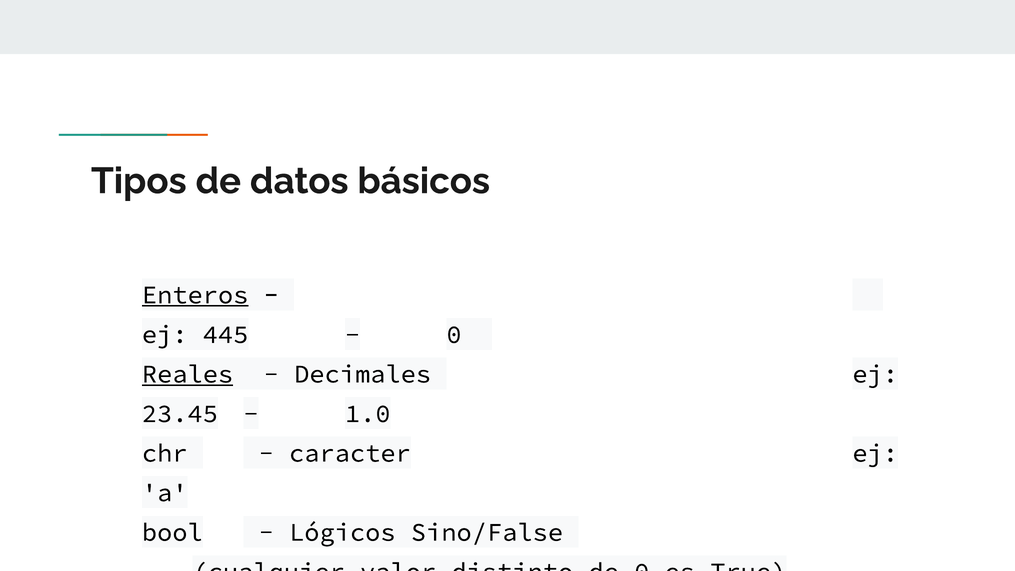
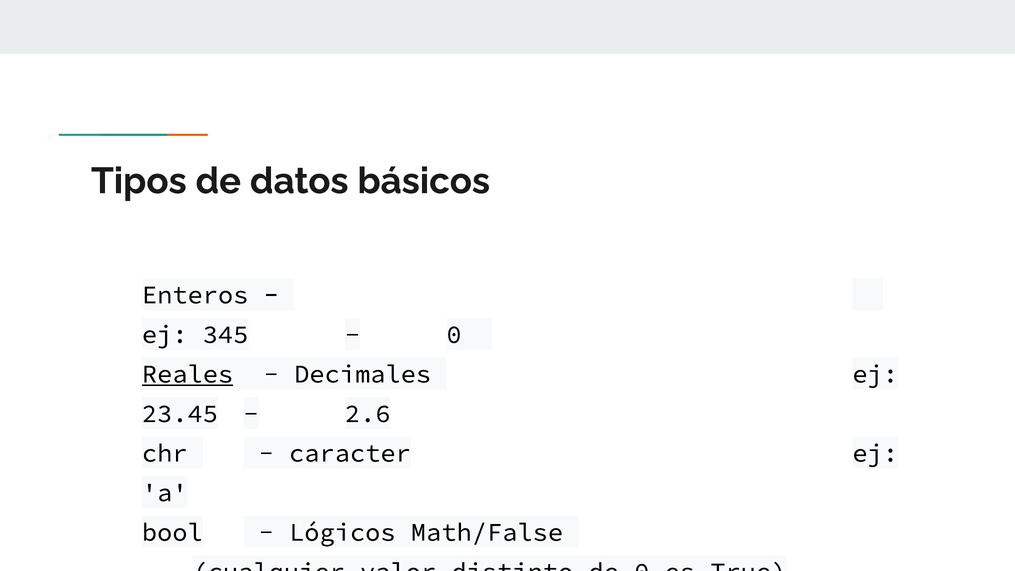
Enteros underline: present -> none (195, 295)
445: 445 -> 345 (226, 335)
1.0: 1.0 -> 2.6 (368, 414)
Sino/False: Sino/False -> Math/False (487, 532)
